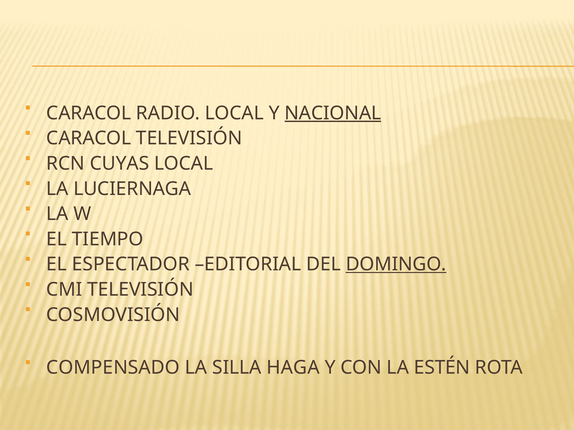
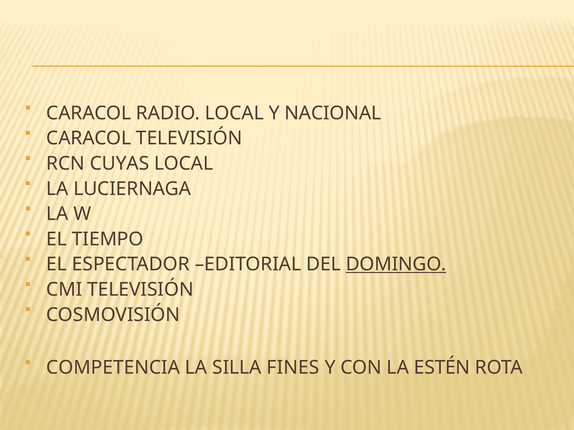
NACIONAL underline: present -> none (333, 113)
COMPENSADO: COMPENSADO -> COMPETENCIA (113, 368)
HAGA: HAGA -> FINES (293, 368)
